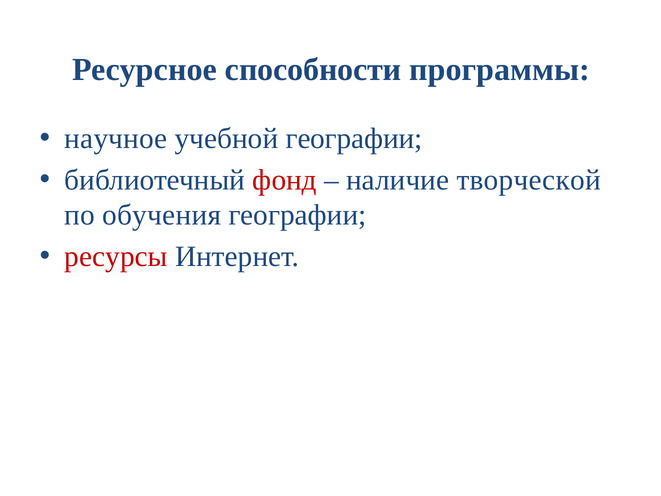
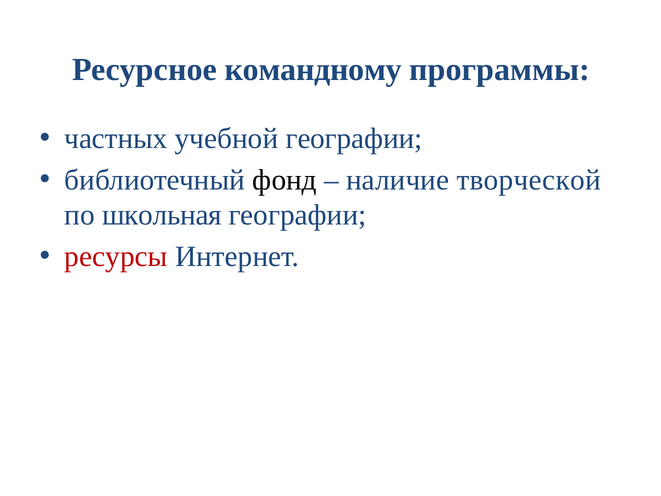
способности: способности -> командному (313, 70)
научное: научное -> частных (116, 139)
фонд colour: red -> black (285, 180)
обучения: обучения -> школьная (162, 215)
